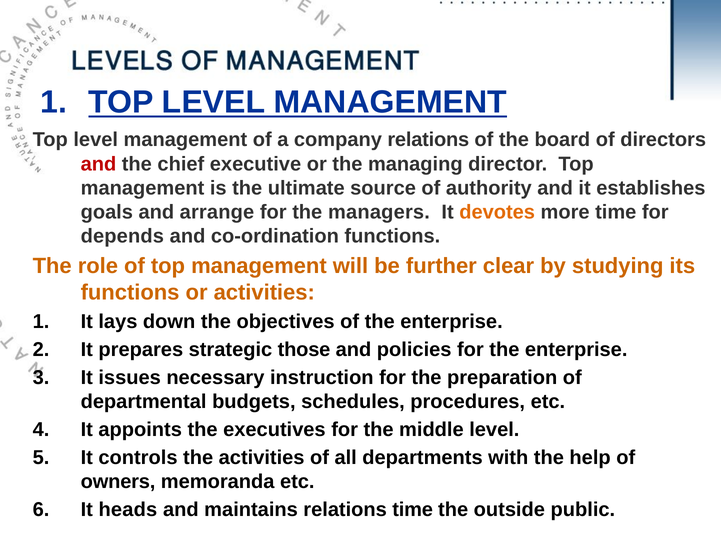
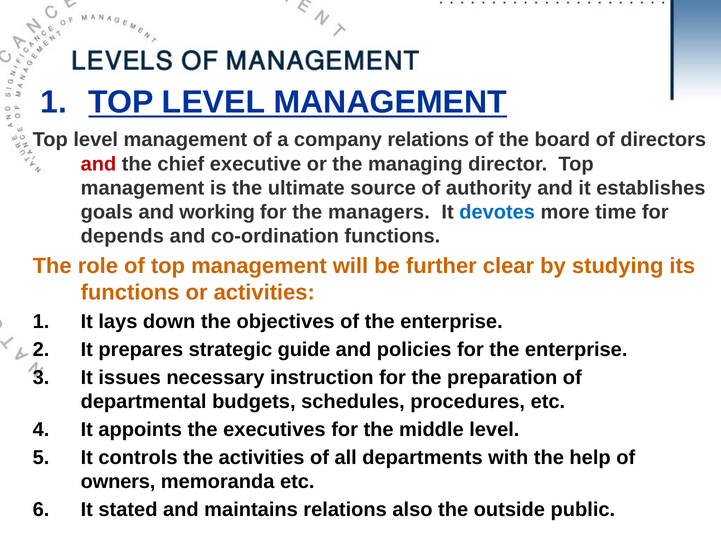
arrange: arrange -> working (217, 212)
devotes colour: orange -> blue (497, 212)
those: those -> guide (304, 349)
heads: heads -> stated (128, 510)
relations time: time -> also (413, 510)
